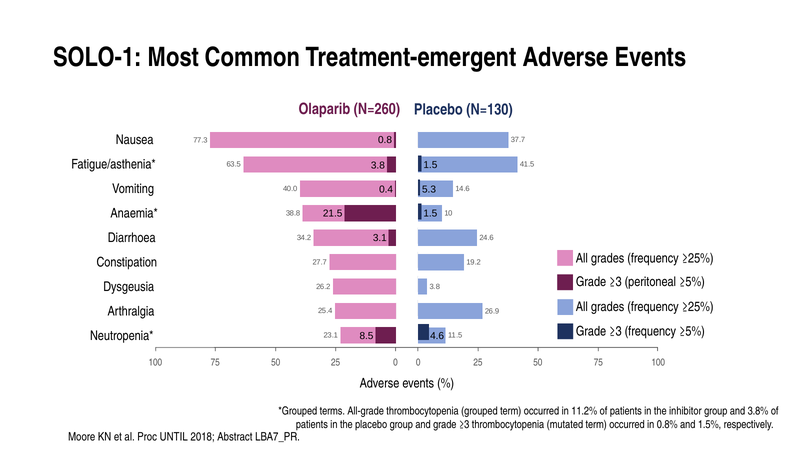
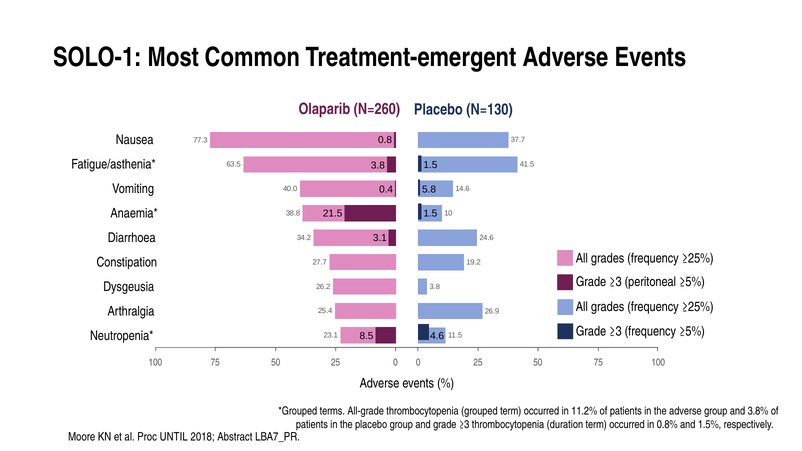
5.3: 5.3 -> 5.8 (429, 189)
the inhibitor: inhibitor -> adverse (685, 411)
mutated: mutated -> duration (565, 424)
